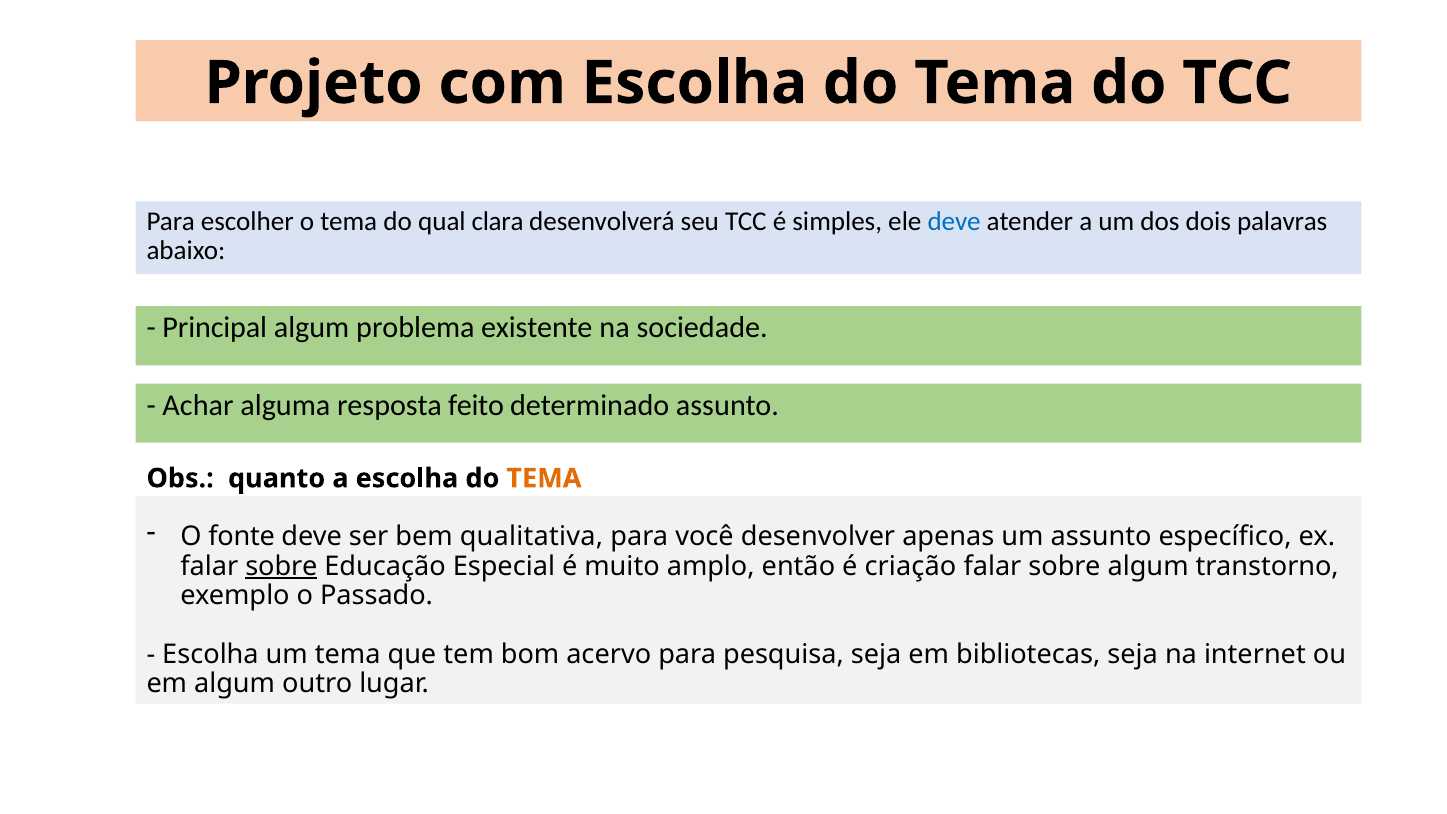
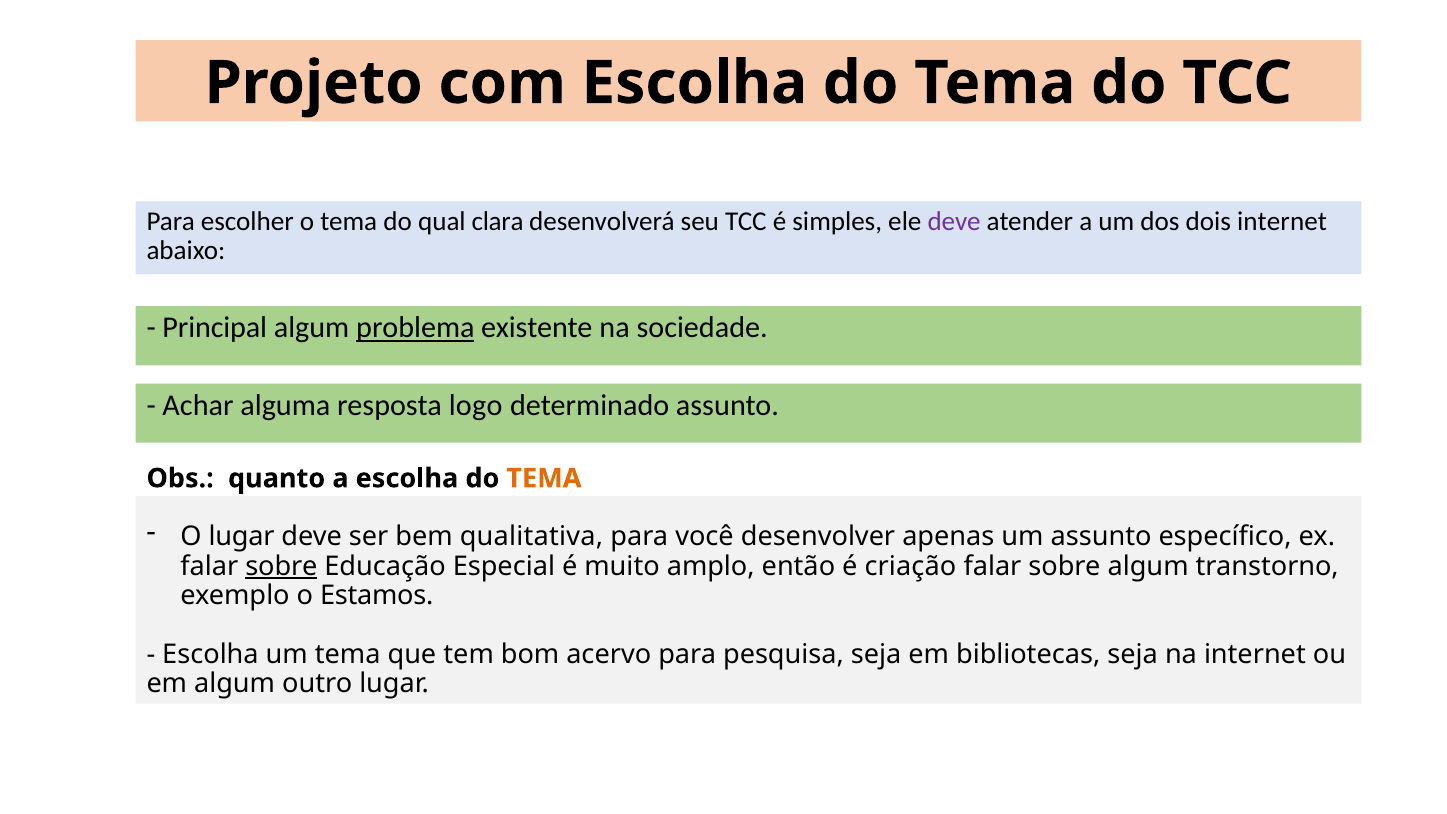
deve colour: blue -> purple (954, 221)
dois palavras: palavras -> internet (1282, 221)
problema underline: none -> present (415, 328)
feito: feito -> logo (476, 405)
O fonte: fonte -> lugar (242, 537)
Passado: Passado -> Estamos (377, 596)
